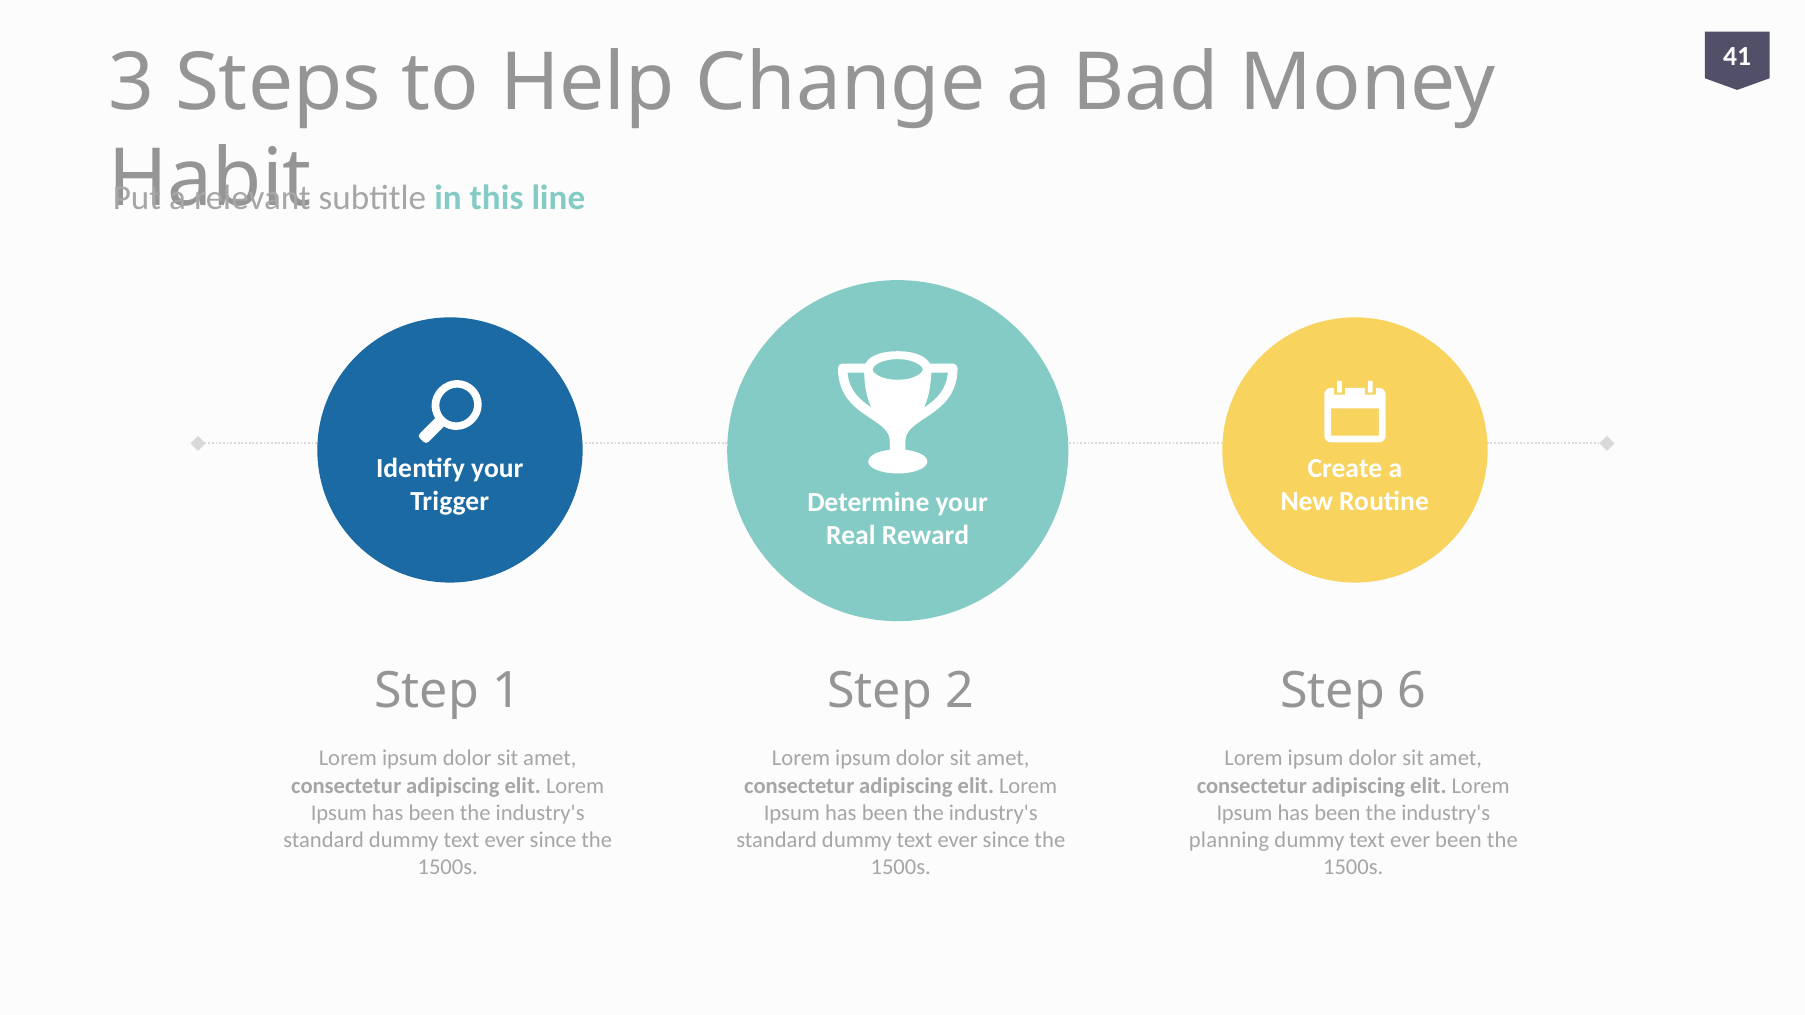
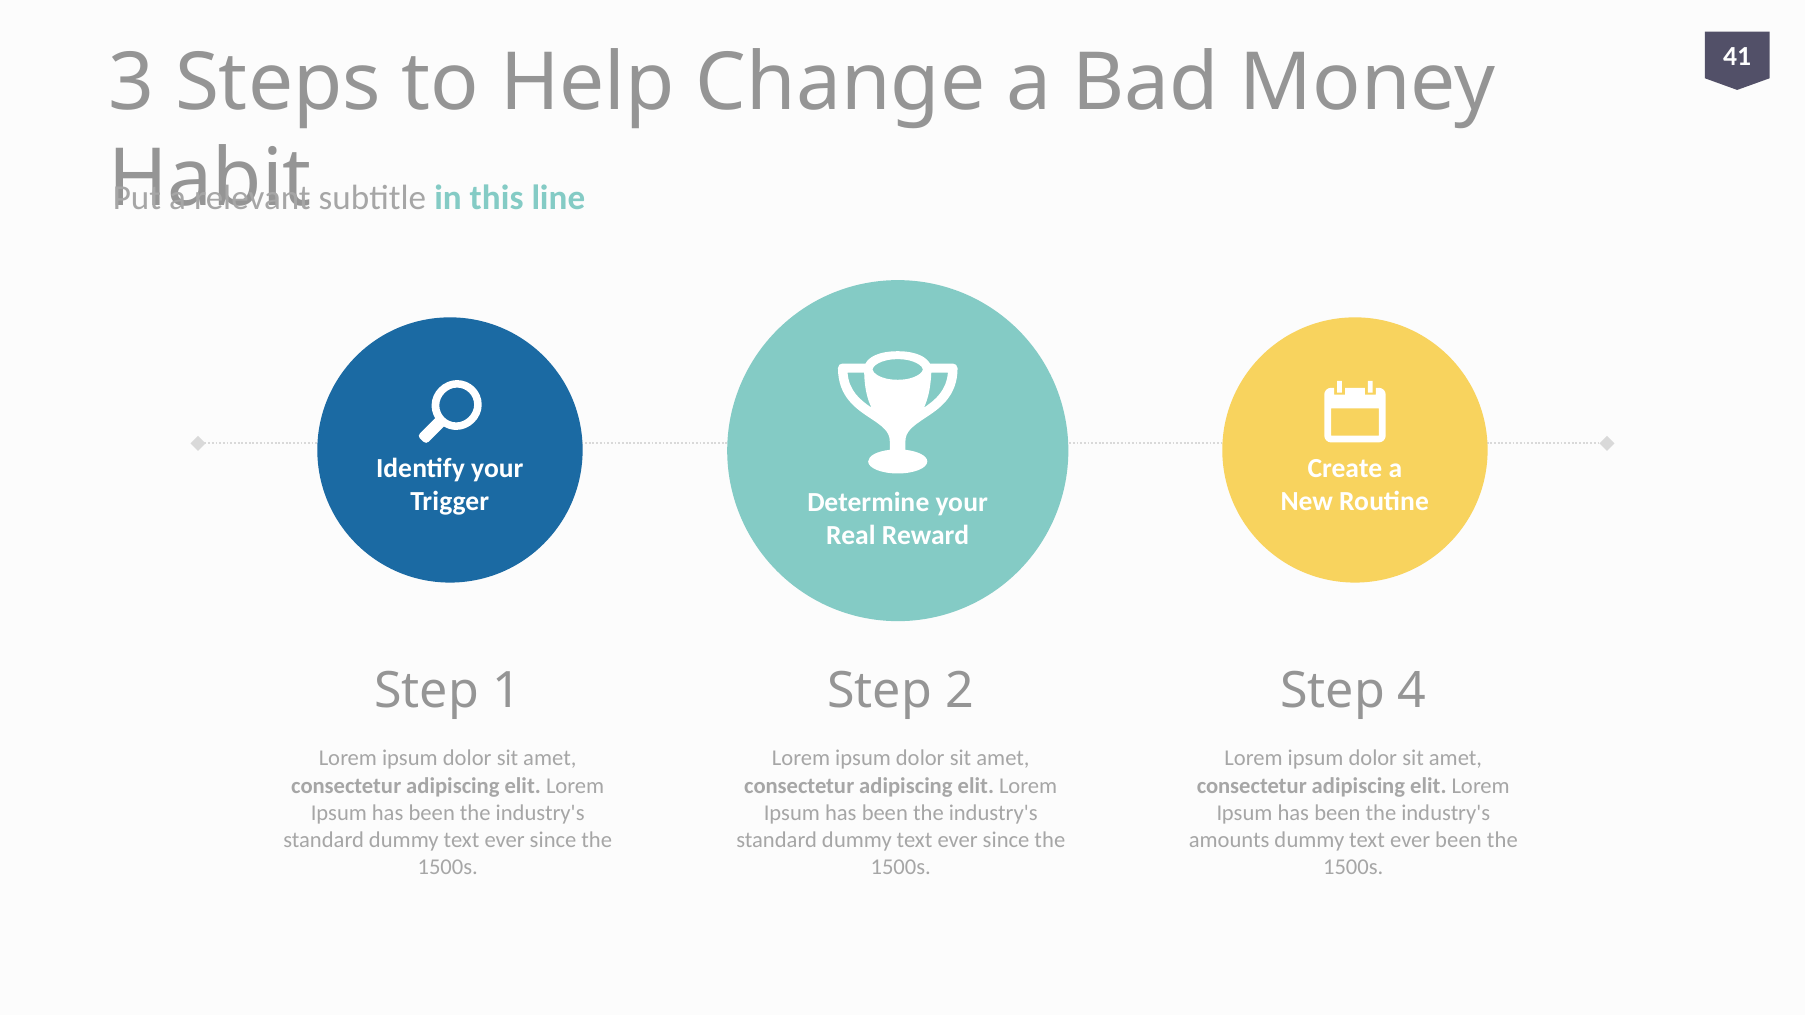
6: 6 -> 4 (1412, 691)
planning: planning -> amounts (1229, 840)
